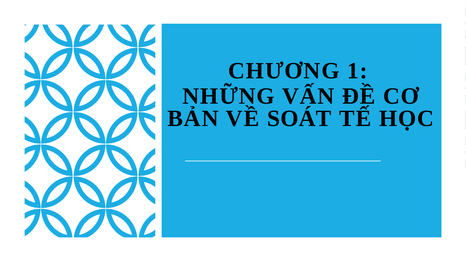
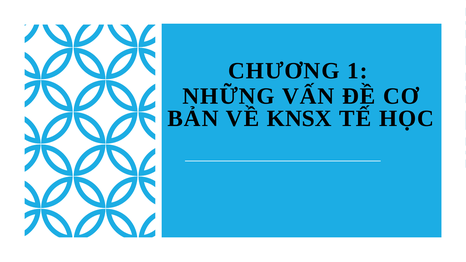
SOÁT: SOÁT -> KNSX (299, 119)
